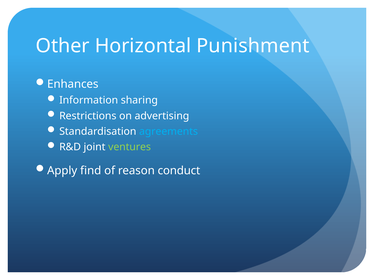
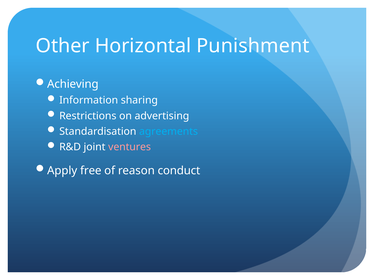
Enhances: Enhances -> Achieving (73, 84)
ventures colour: light green -> pink (130, 147)
find: find -> free (91, 171)
